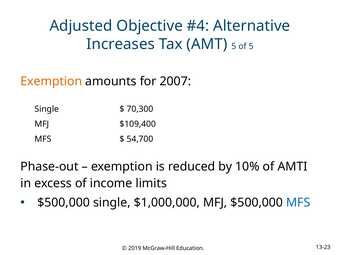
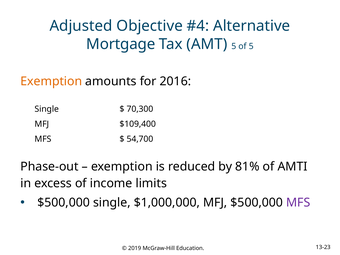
Increases: Increases -> Mortgage (121, 44)
2007: 2007 -> 2016 (175, 81)
10%: 10% -> 81% (247, 167)
MFS colour: blue -> purple (298, 203)
